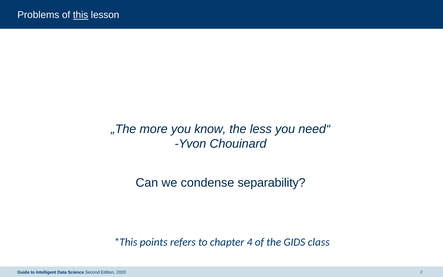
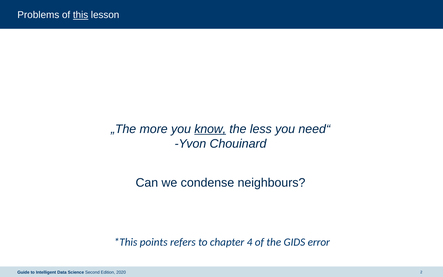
know underline: none -> present (210, 129)
separability: separability -> neighbours (271, 183)
class: class -> error (319, 242)
